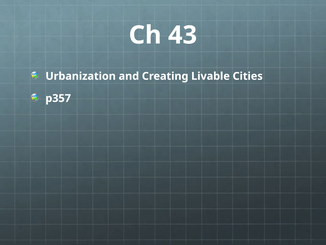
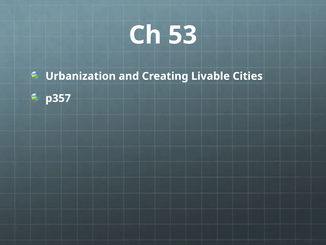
43: 43 -> 53 (183, 35)
